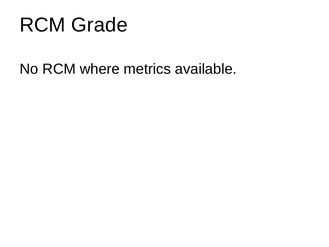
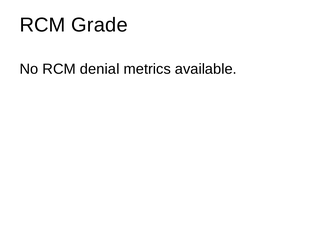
where: where -> denial (100, 69)
